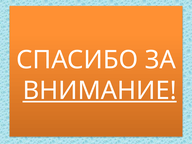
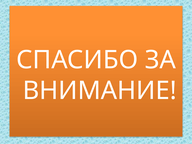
ВНИМАНИЕ underline: present -> none (100, 91)
